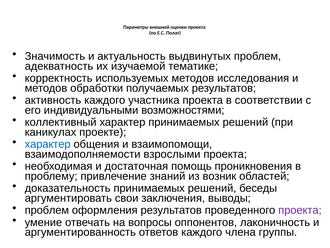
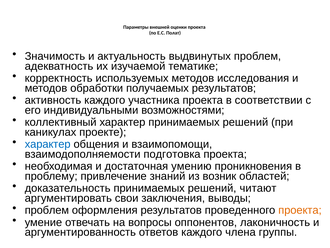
взрослыми: взрослыми -> подготовка (172, 154)
помощь: помощь -> умению (191, 166)
беседы: беседы -> читают (258, 188)
проекта colour: purple -> orange (300, 210)
